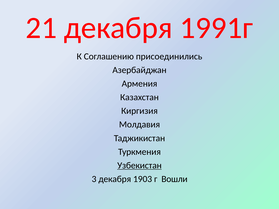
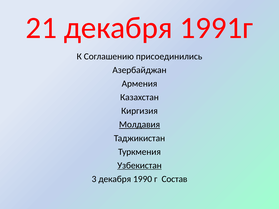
Молдавия underline: none -> present (140, 125)
1903: 1903 -> 1990 (143, 179)
Вошли: Вошли -> Состав (174, 179)
